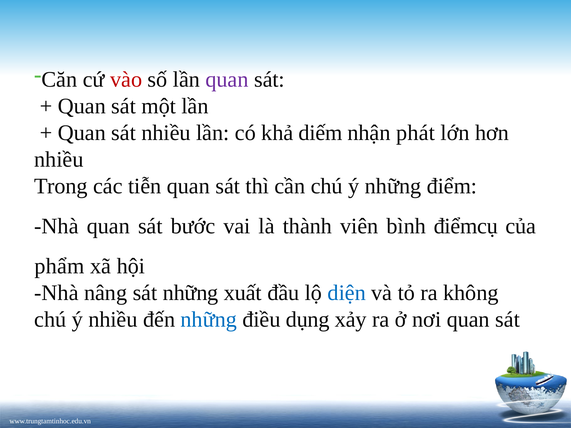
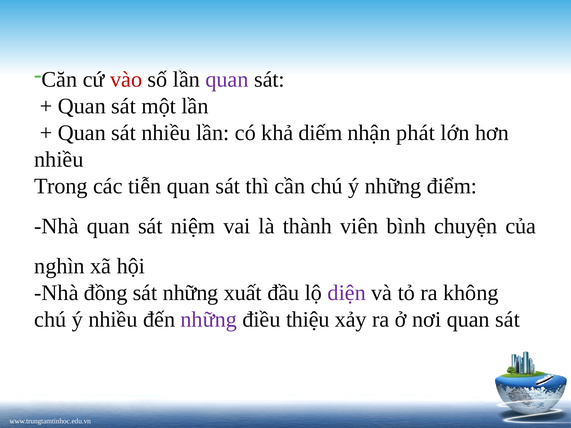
bước: bước -> niệm (193, 226)
điểmcụ: điểmcụ -> chuyện (466, 226)
phẩm: phẩm -> nghìn (59, 266)
nâng: nâng -> đồng (106, 293)
diện colour: blue -> purple (347, 293)
những colour: blue -> purple (209, 320)
dụng: dụng -> thiệu (308, 320)
